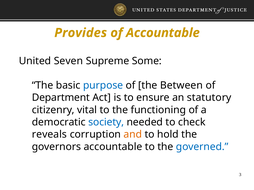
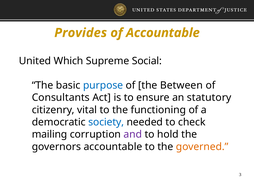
Seven: Seven -> Which (69, 61)
Some: Some -> Social (147, 61)
Department: Department -> Consultants (61, 98)
reveals: reveals -> mailing (50, 135)
and colour: orange -> purple (133, 135)
governed colour: blue -> orange (202, 147)
